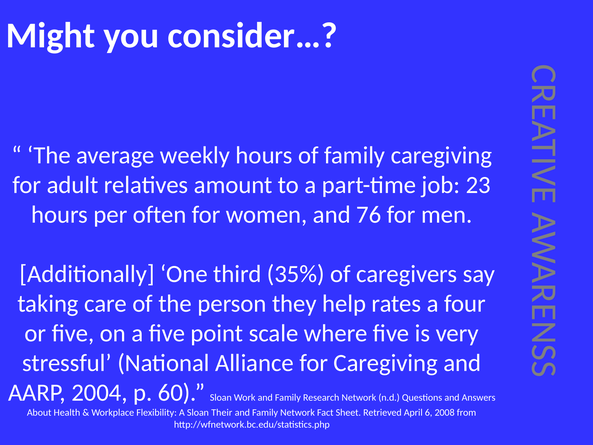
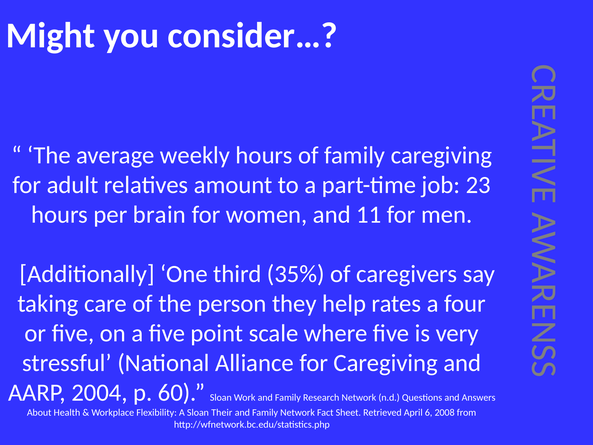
often: often -> brain (159, 215)
76: 76 -> 11 (369, 215)
